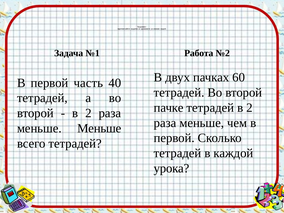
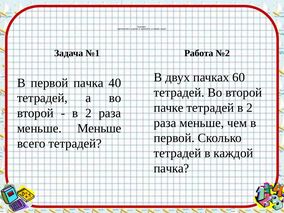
первой часть: часть -> пачка (89, 83)
урока: урока -> пачка (171, 168)
